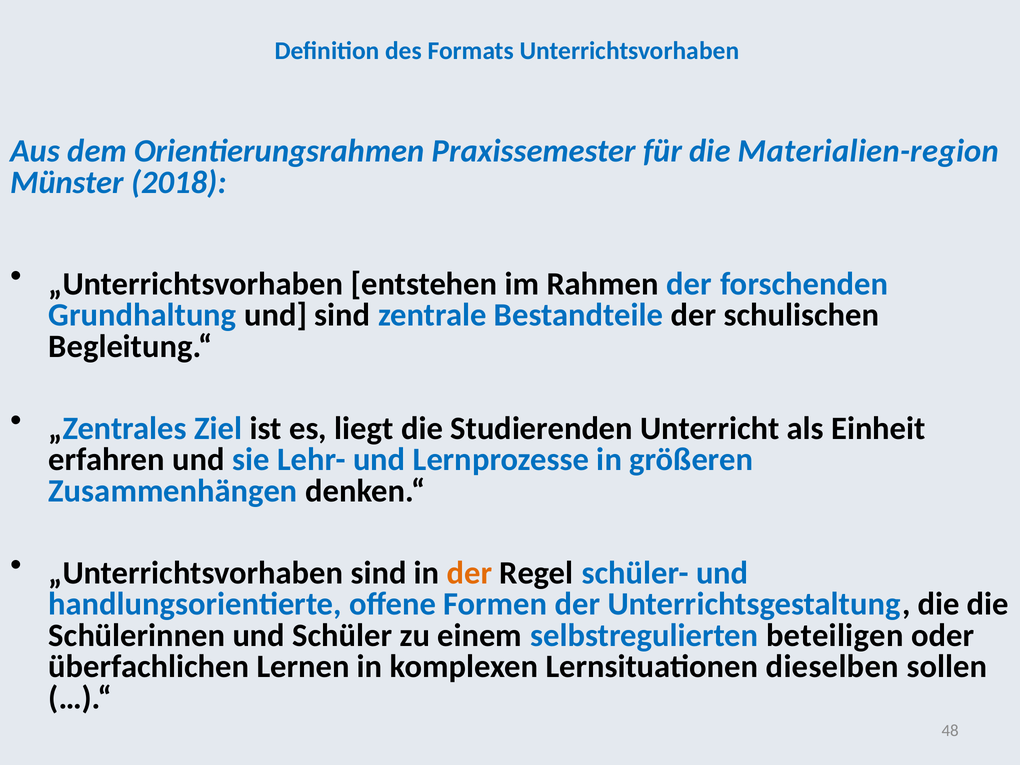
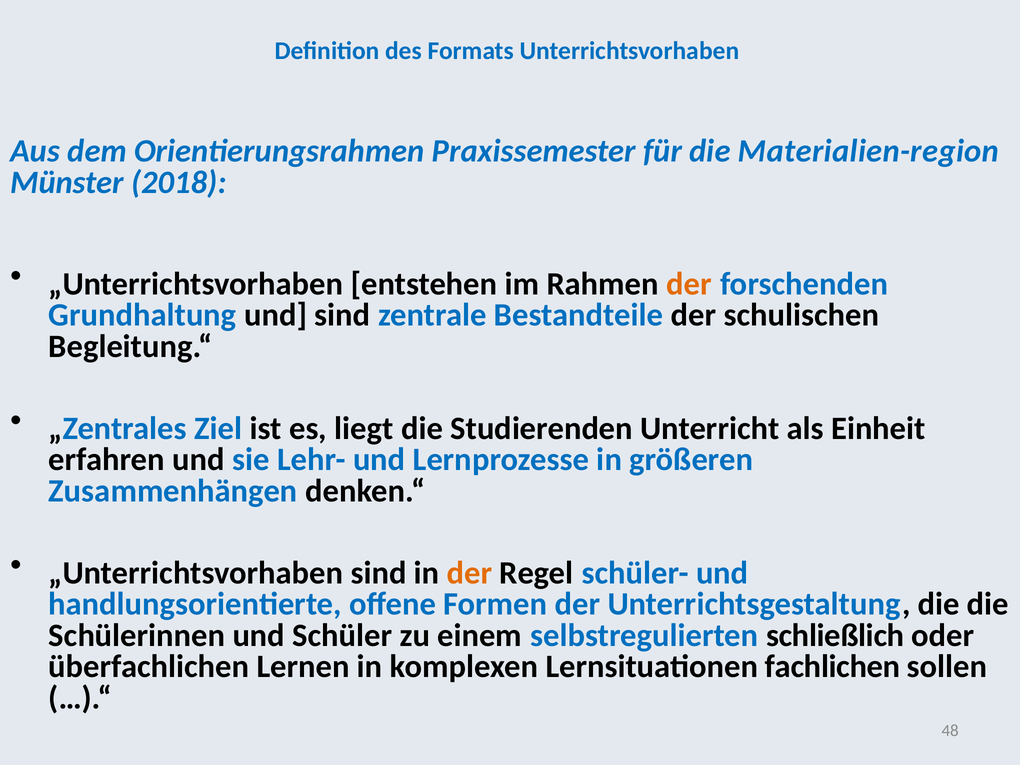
der colour: blue -> orange (689, 284)
beteiligen: beteiligen -> schließlich (835, 635)
dieselben: dieselben -> fachlichen (833, 667)
